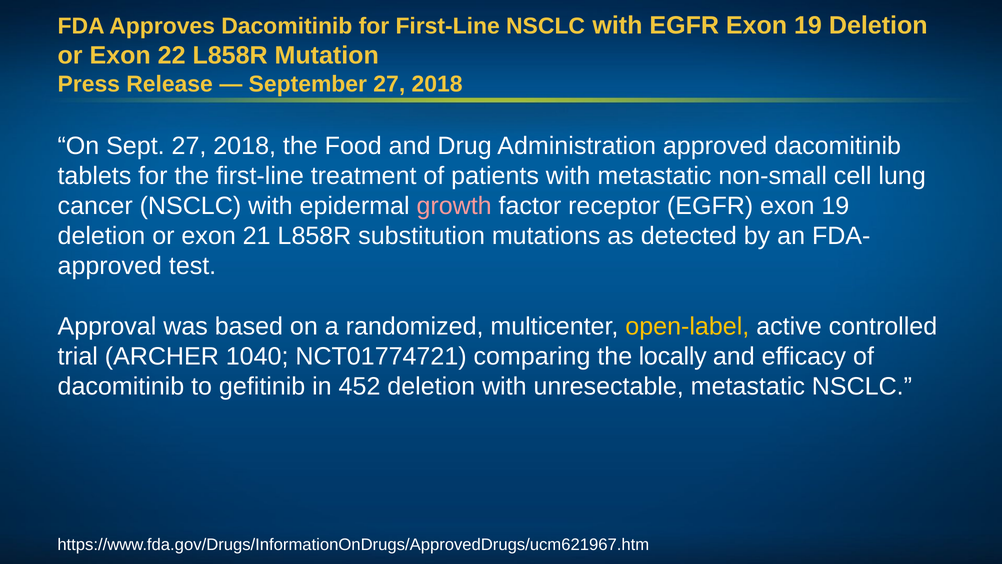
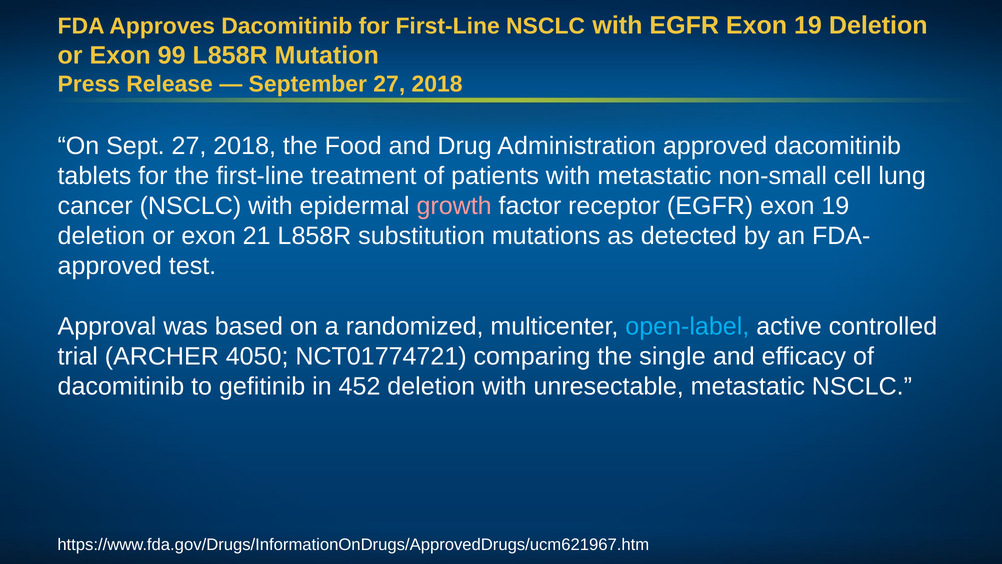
22: 22 -> 99 (172, 55)
open-label colour: yellow -> light blue (687, 326)
1040: 1040 -> 4050 (257, 356)
locally: locally -> single (672, 356)
